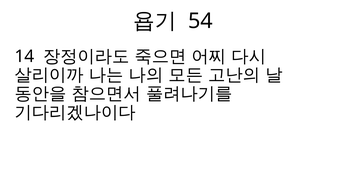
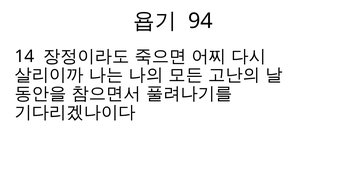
54: 54 -> 94 (200, 21)
